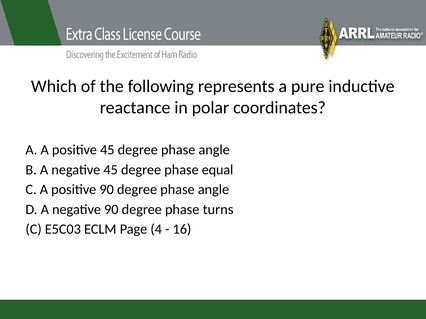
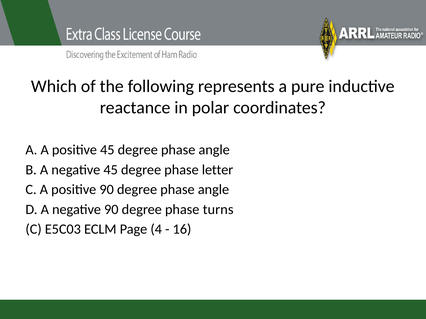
equal: equal -> letter (218, 170)
